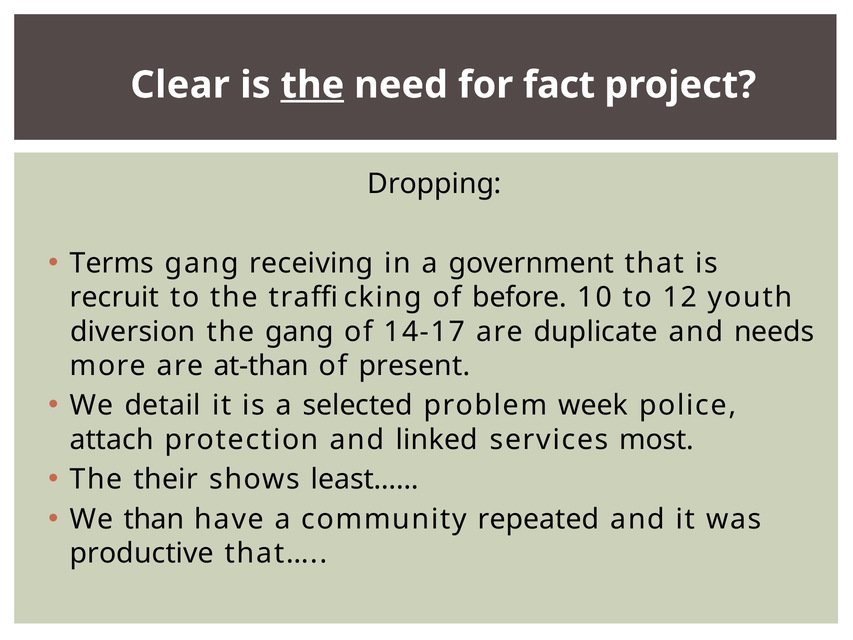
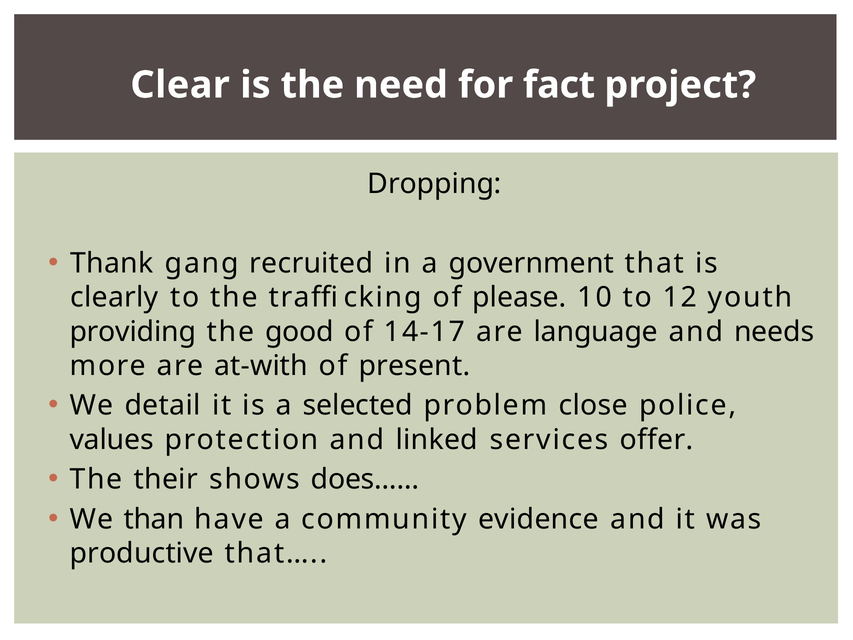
the underline: present -> none (312, 85)
Terms: Terms -> Thank (112, 263)
receiving: receiving -> recruited (311, 263)
recruit: recruit -> clearly (114, 297)
before: before -> please (519, 297)
diversion: diversion -> providing (133, 332)
the gang: gang -> good (299, 332)
duplicate: duplicate -> language (596, 332)
at-than: at-than -> at-with (261, 366)
week: week -> close (593, 405)
attach: attach -> values (112, 440)
most: most -> offer (656, 440)
least……: least…… -> does…… (365, 479)
repeated: repeated -> evidence (538, 519)
